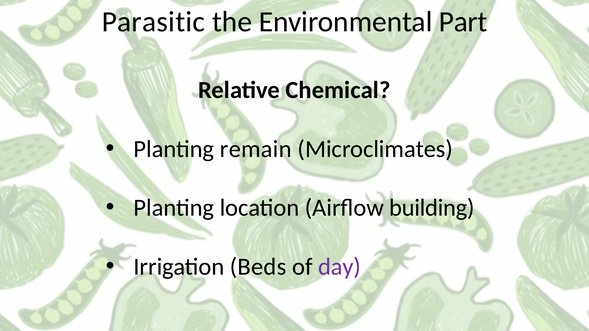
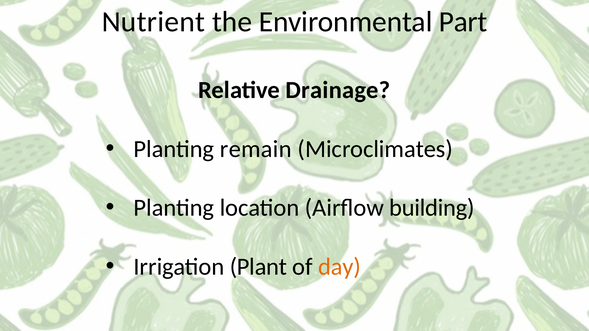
Parasitic: Parasitic -> Nutrient (153, 22)
Chemical: Chemical -> Drainage (338, 90)
Beds: Beds -> Plant (258, 267)
day colour: purple -> orange (339, 267)
